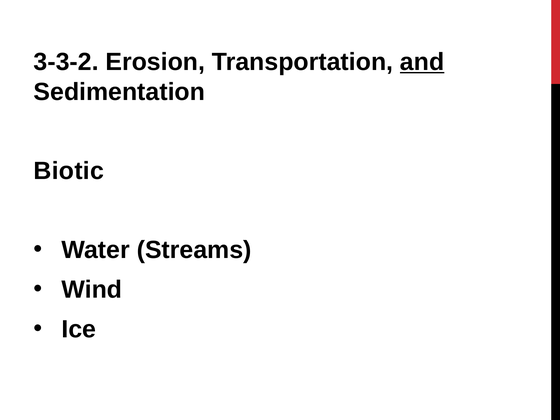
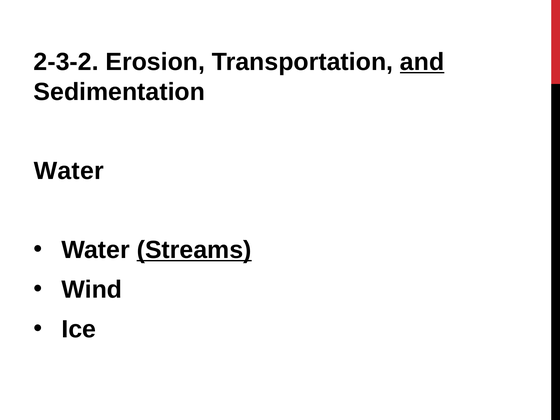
3-3-2: 3-3-2 -> 2-3-2 (66, 62)
Biotic: Biotic -> Water (69, 171)
Streams underline: none -> present (194, 250)
